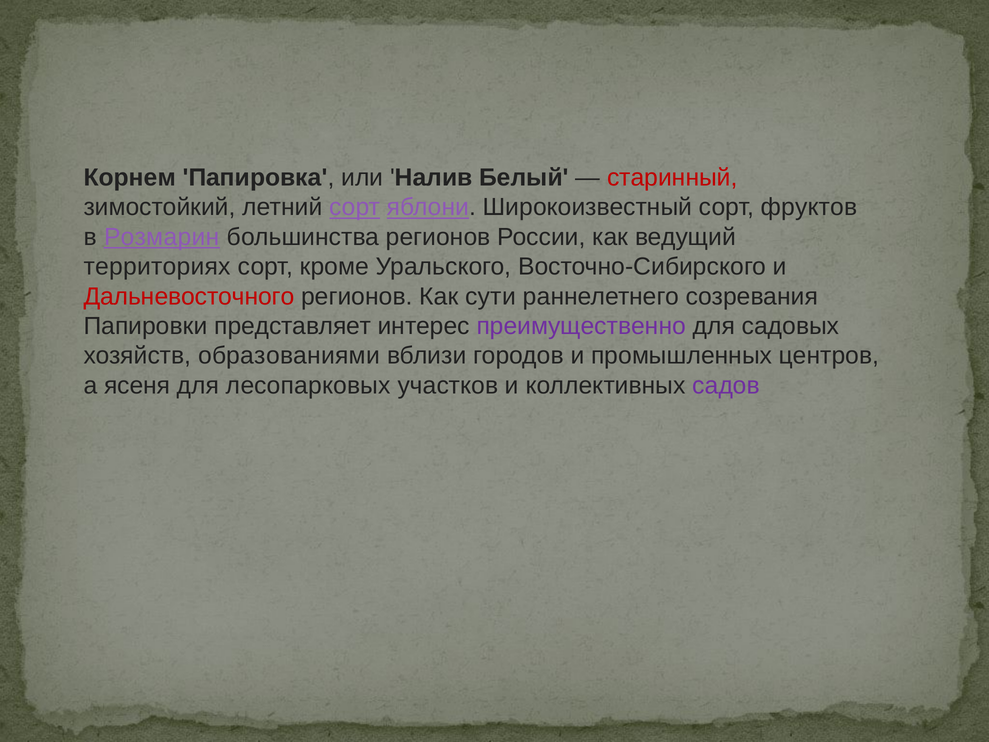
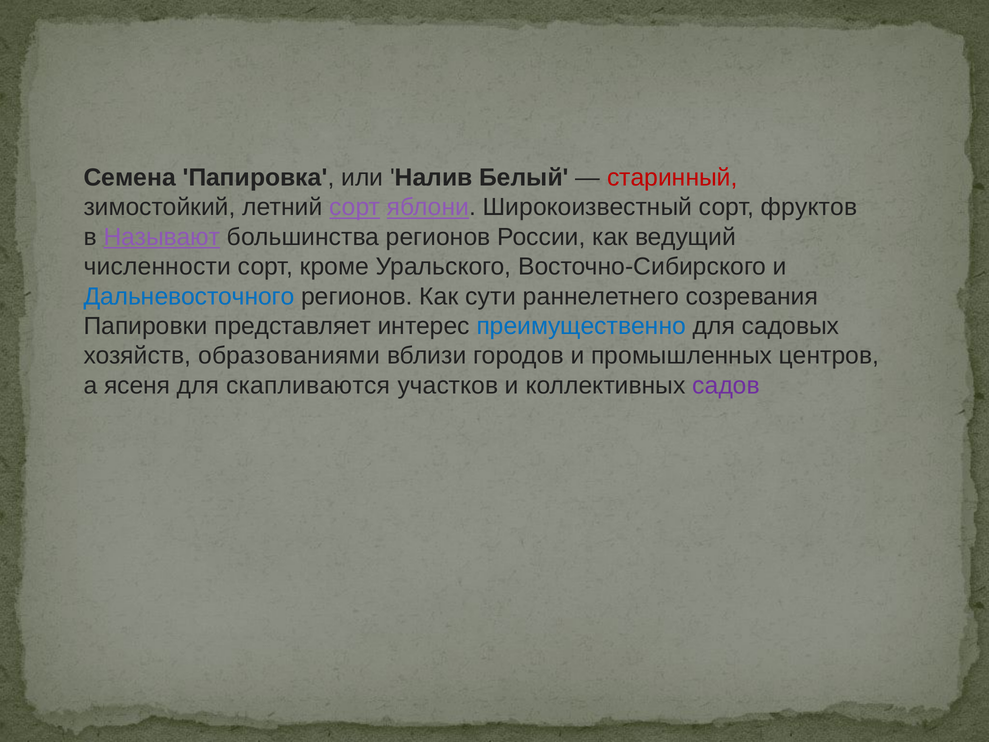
Корнем: Корнем -> Семена (130, 178)
Розмарин: Розмарин -> Называют (162, 237)
территориях: территориях -> численности (157, 267)
Дальневосточного colour: red -> blue (189, 296)
преимущественно colour: purple -> blue (581, 326)
лесопарковых: лесопарковых -> скапливаются (308, 385)
